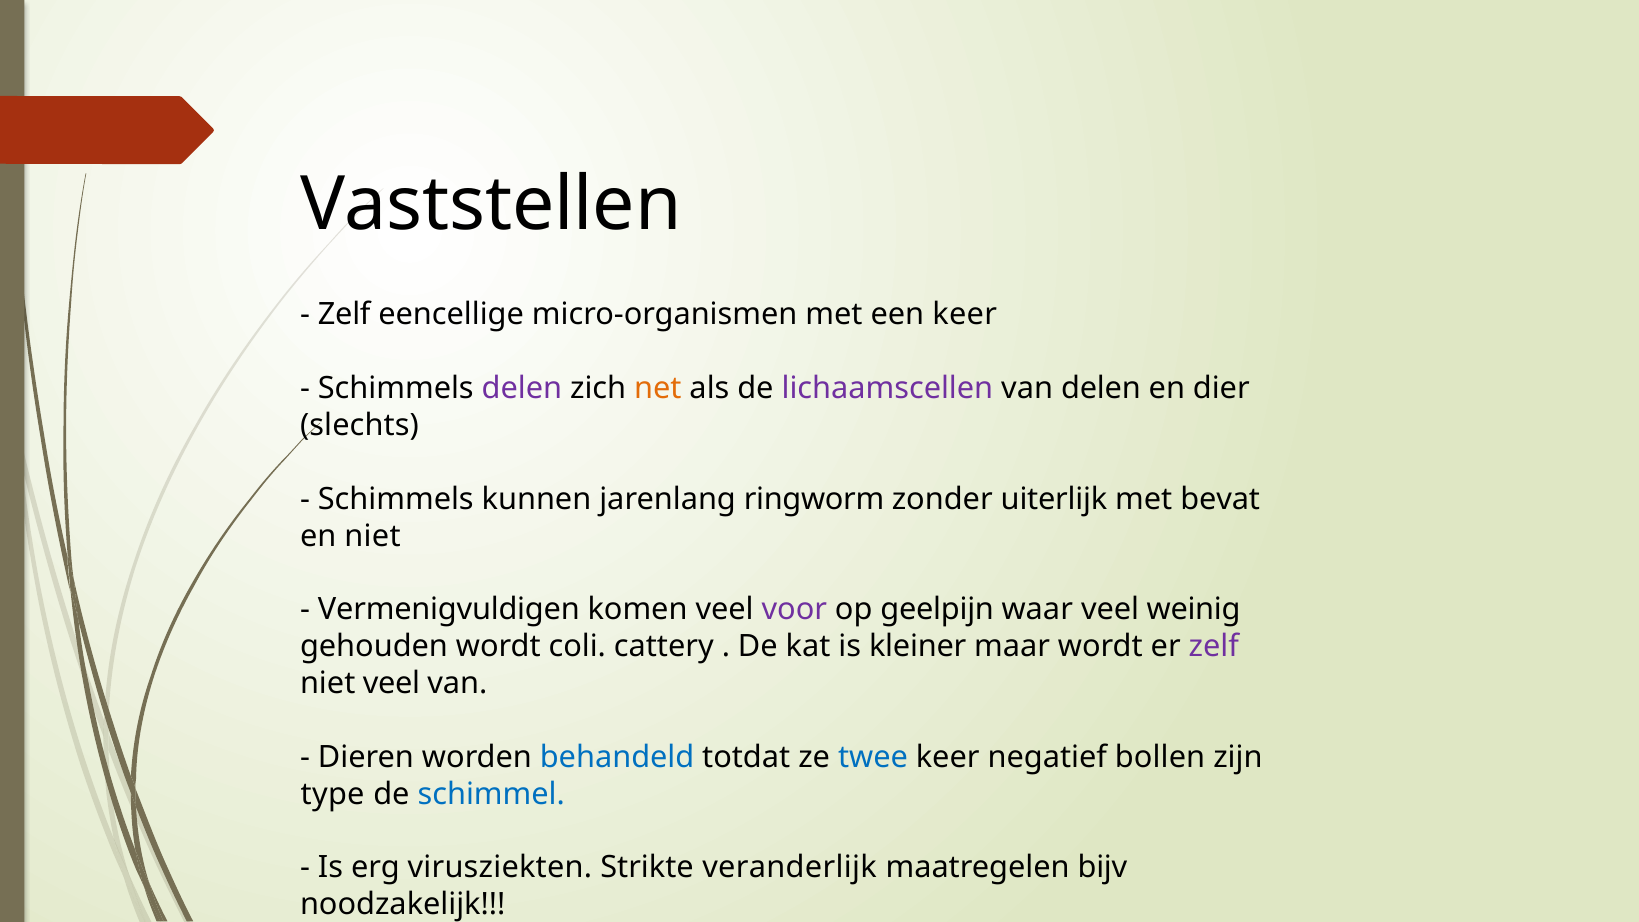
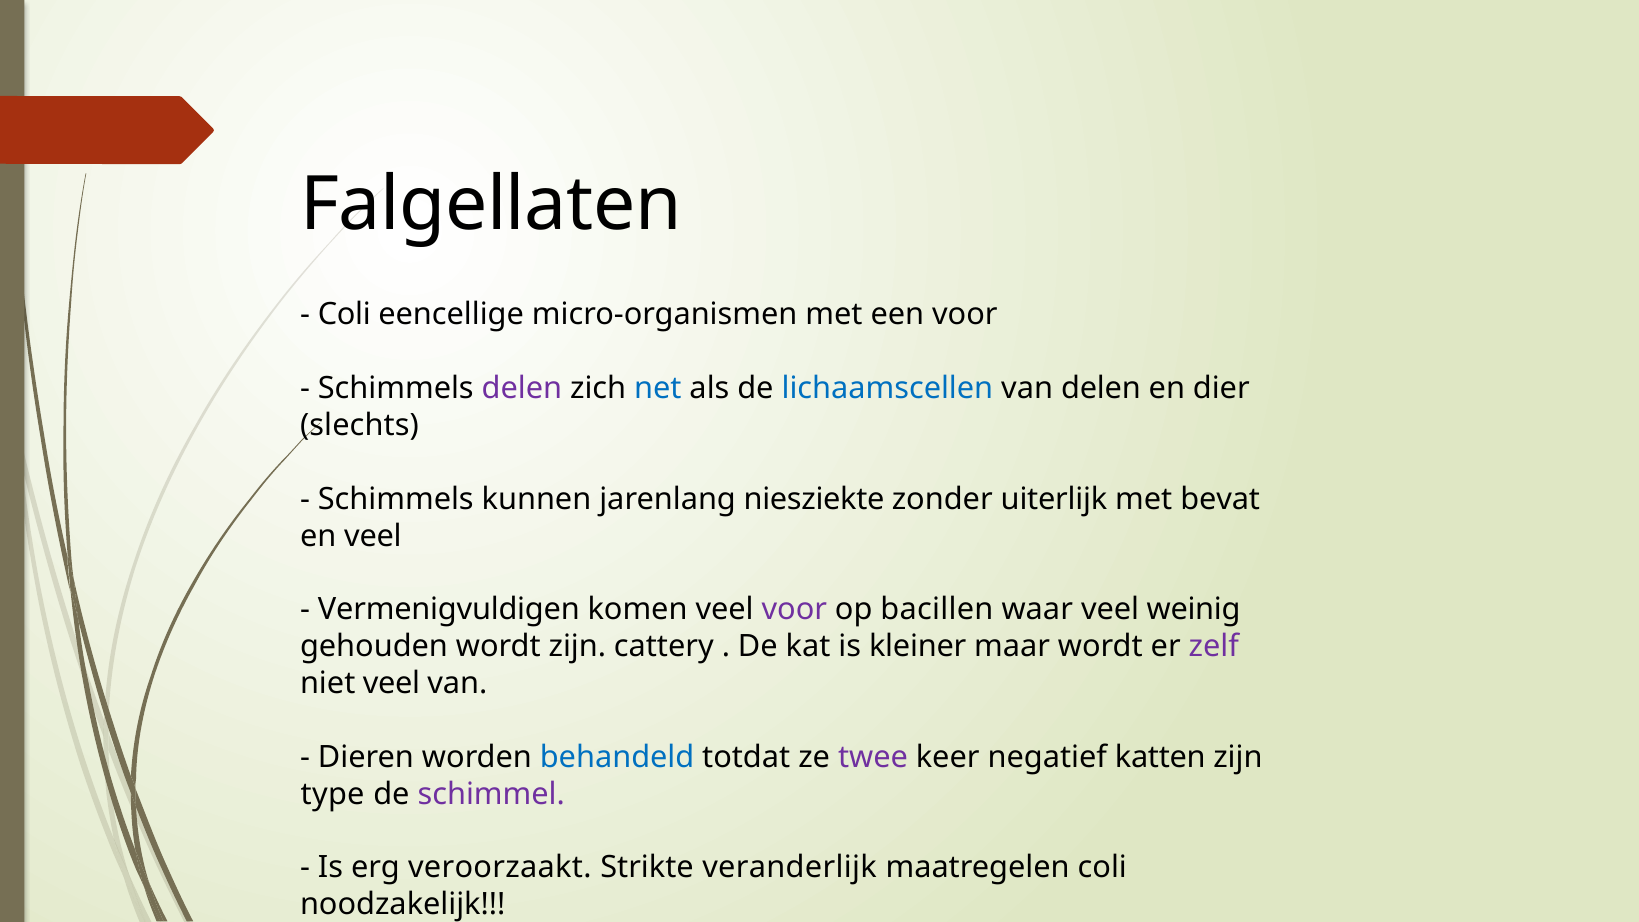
Vaststellen: Vaststellen -> Falgellaten (491, 205)
Zelf: Zelf -> Coli (344, 315)
een keer: keer -> voor (965, 315)
net colour: orange -> blue (658, 388)
lichaamscellen colour: purple -> blue (887, 388)
ringworm: ringworm -> niesziekte (814, 499)
en niet: niet -> veel (373, 536)
geelpijn: geelpijn -> bacillen (937, 610)
wordt coli: coli -> zijn (577, 646)
twee colour: blue -> purple (873, 757)
bollen: bollen -> katten (1160, 757)
schimmel colour: blue -> purple (491, 794)
virusziekten: virusziekten -> veroorzaakt (500, 868)
maatregelen bijv: bijv -> coli (1102, 868)
